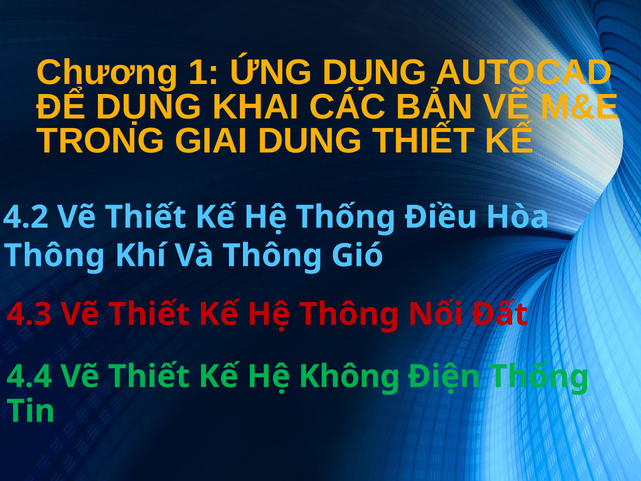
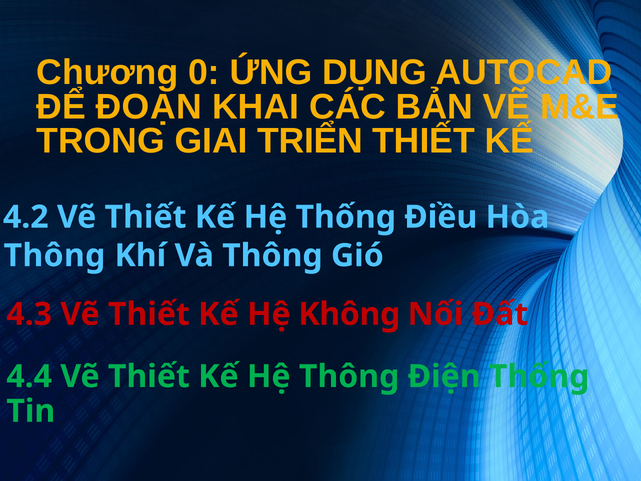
1: 1 -> 0 (204, 73)
ĐỂ DỤNG: DỤNG -> ĐOẠN (149, 107)
DUNG: DUNG -> TRIỂN (310, 141)
Hệ Thông: Thông -> Không (349, 314)
Hệ Không: Không -> Thông (349, 376)
